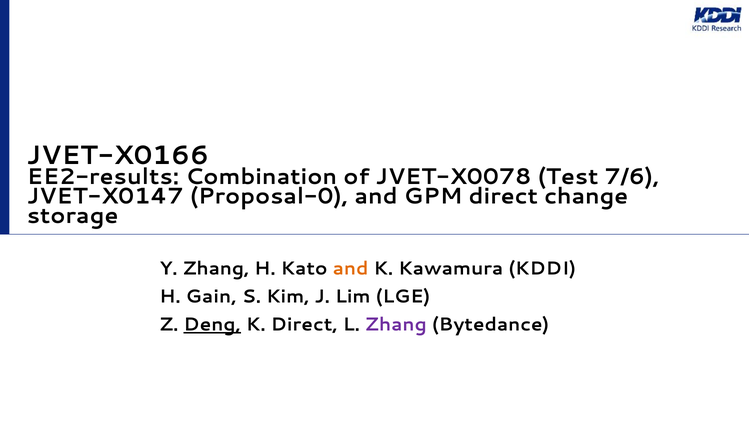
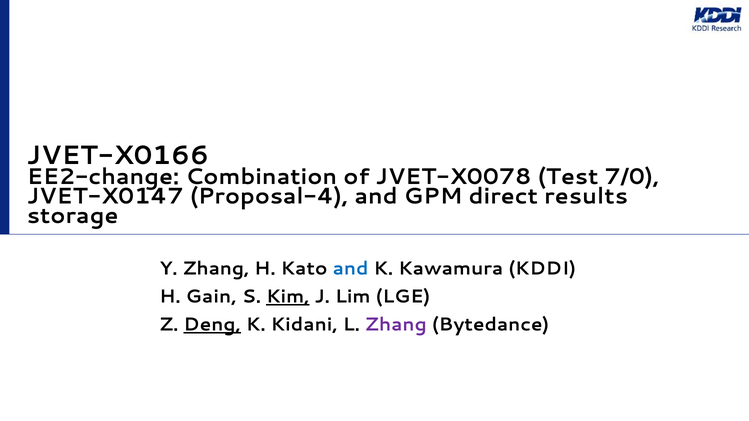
EE2-results: EE2-results -> EE2-change (103, 177)
7/6: 7/6 -> 7/0 (632, 177)
Proposal-0: Proposal-0 -> Proposal-4 (269, 197)
change: change -> results (586, 197)
and colour: orange -> blue (351, 269)
Kim underline: none -> present (288, 297)
K Direct: Direct -> Kidani (304, 325)
